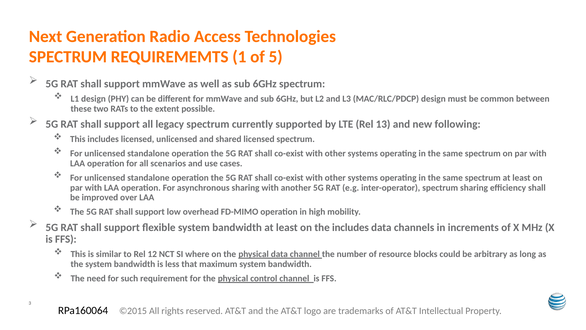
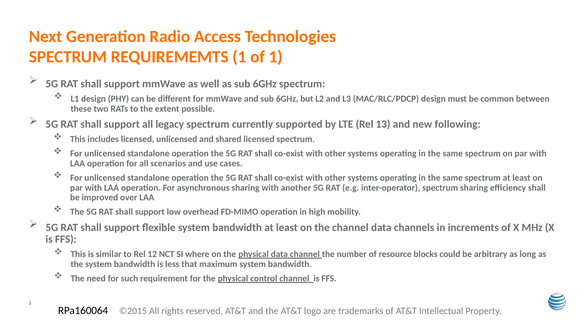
of 5: 5 -> 1 (276, 57)
the includes: includes -> channel (350, 227)
